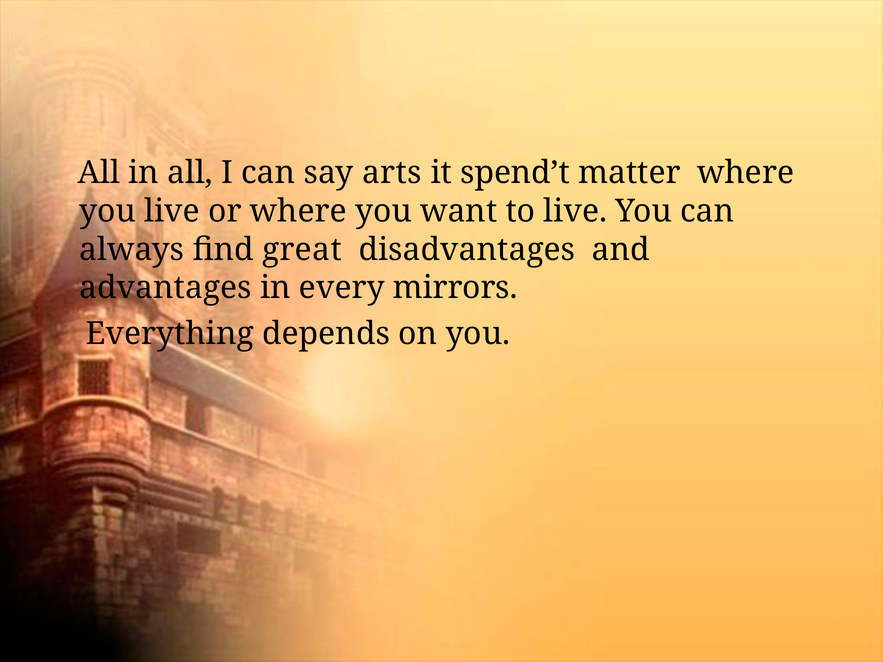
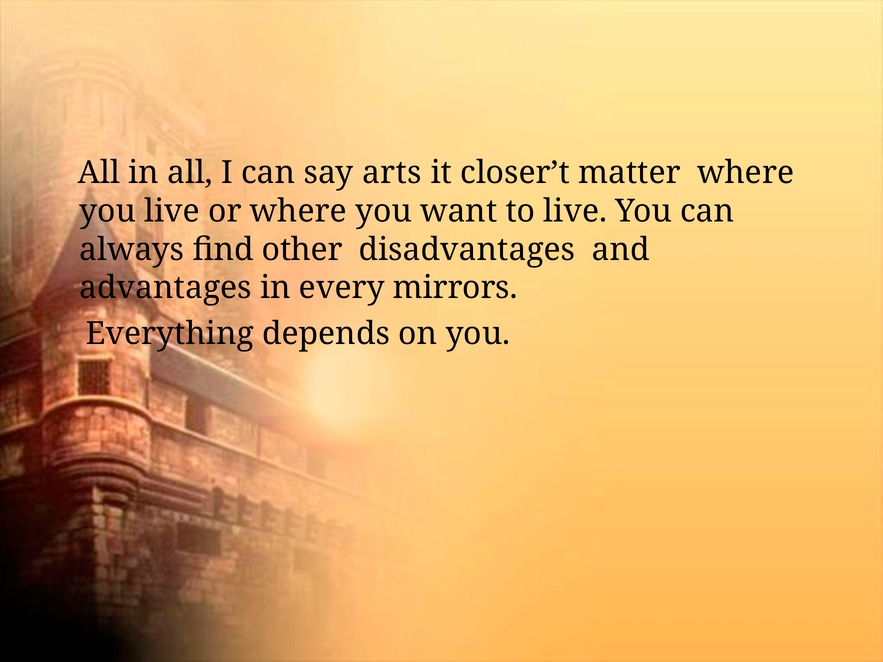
spend’t: spend’t -> closer’t (515, 173)
great: great -> other (302, 250)
